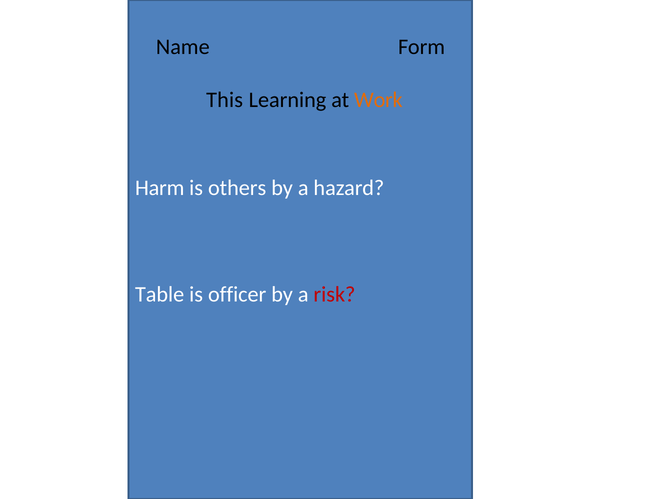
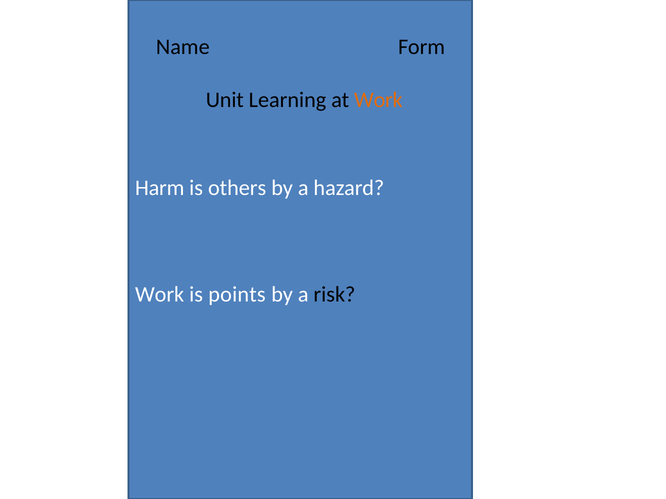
This: This -> Unit (225, 100)
Table: Table -> Work (160, 295)
officer: officer -> points (237, 295)
risk colour: red -> black (334, 295)
